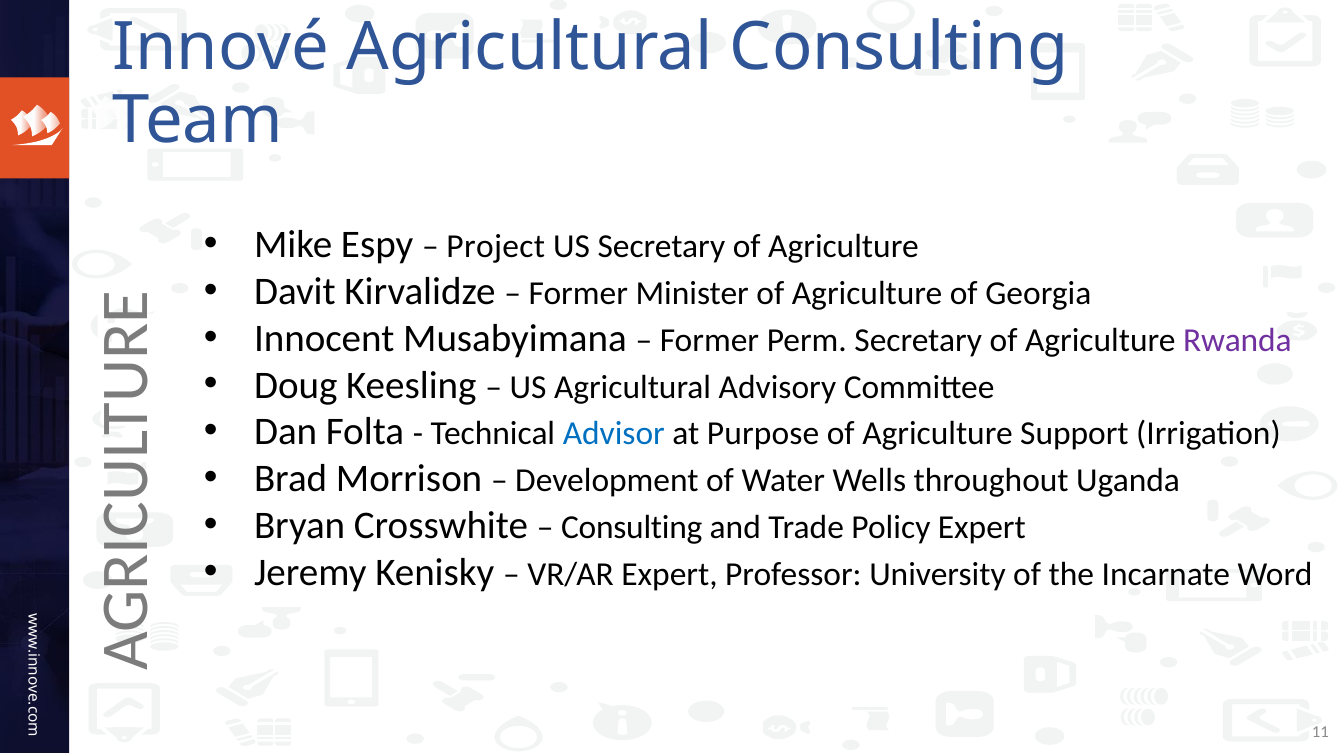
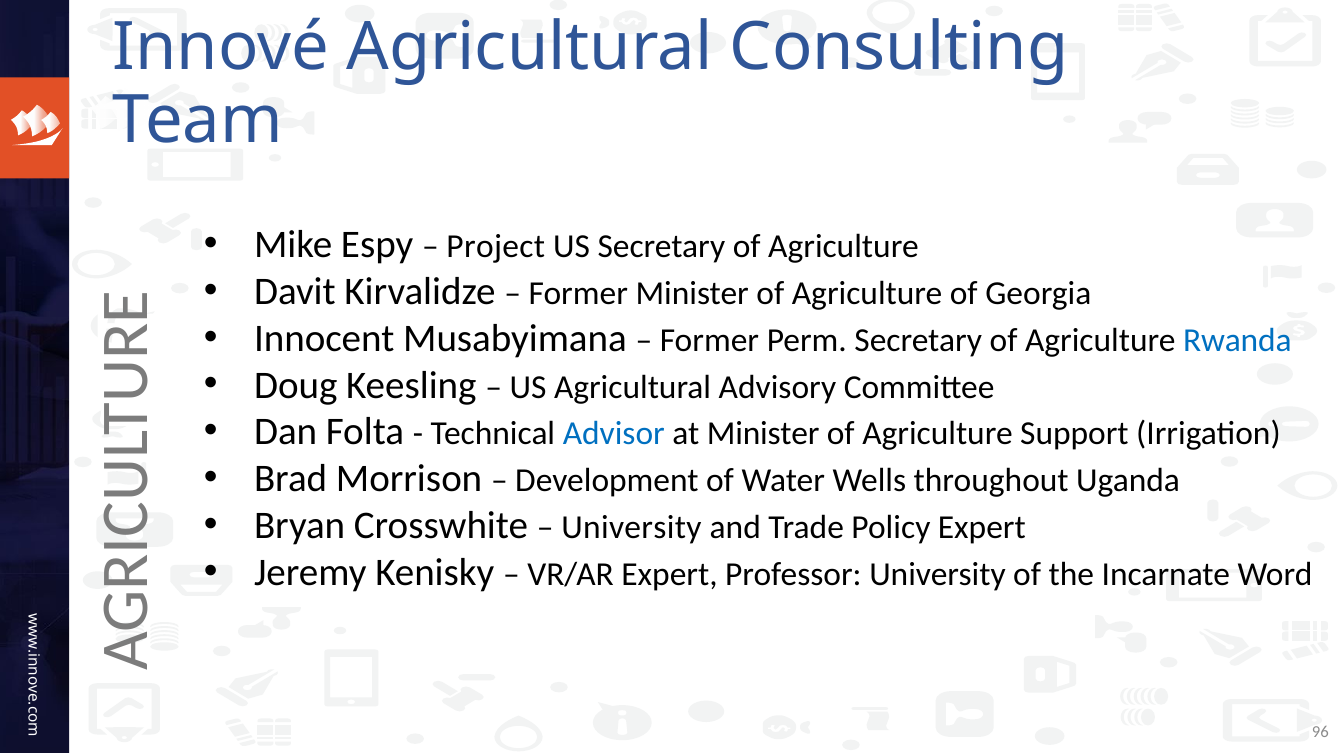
Rwanda colour: purple -> blue (1237, 340)
at Purpose: Purpose -> Minister (763, 434)
Consulting: Consulting -> University (631, 528)
11: 11 -> 96 (1320, 732)
